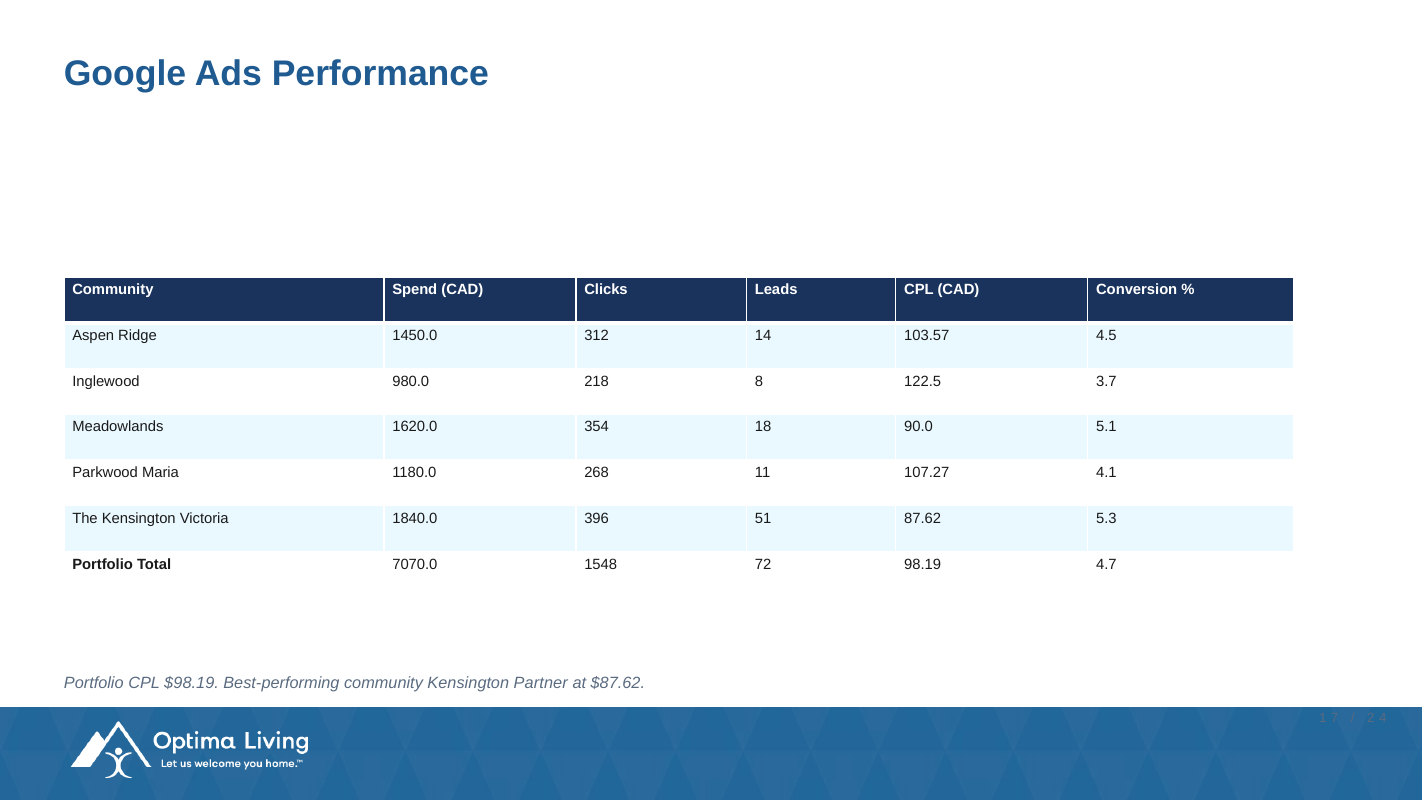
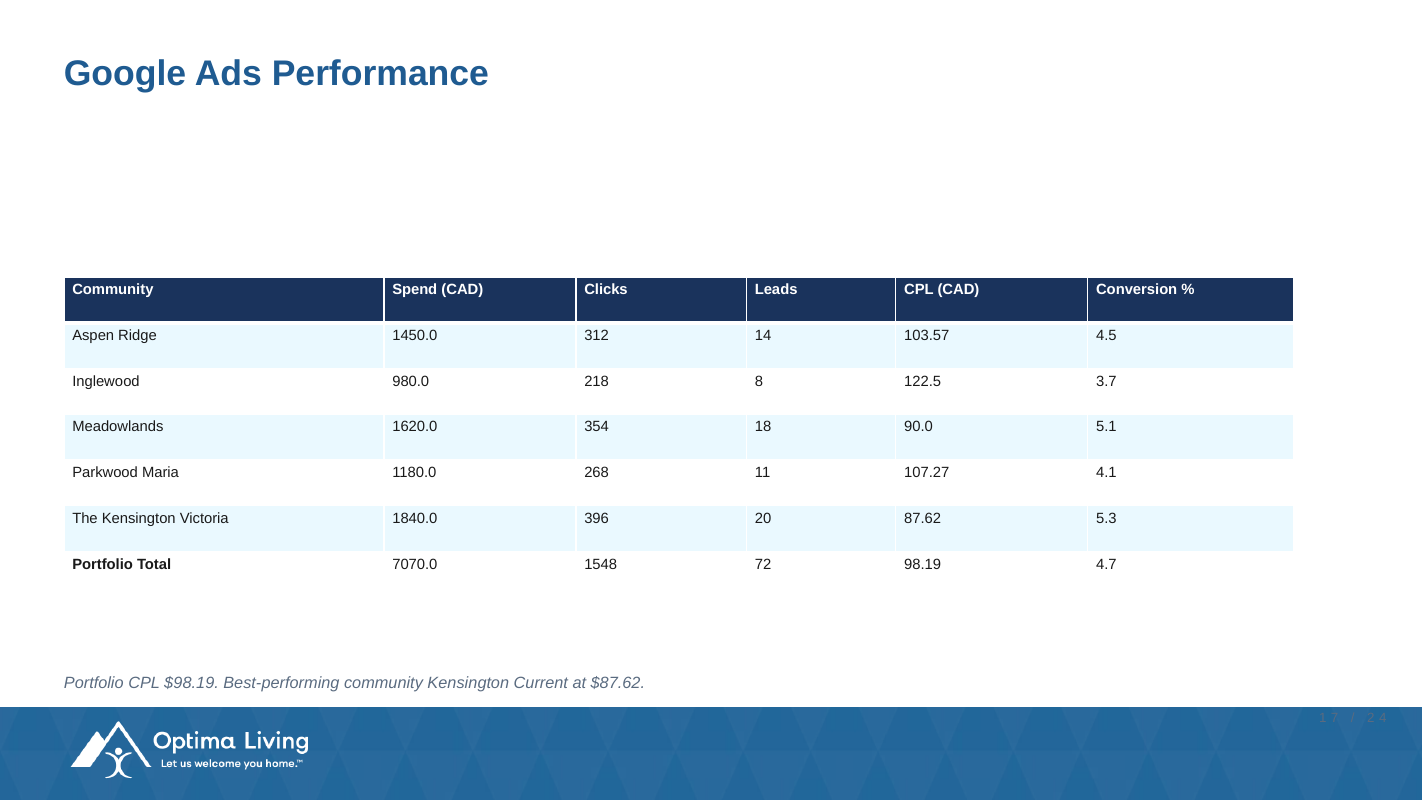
51: 51 -> 20 (763, 518)
Partner: Partner -> Current (541, 683)
